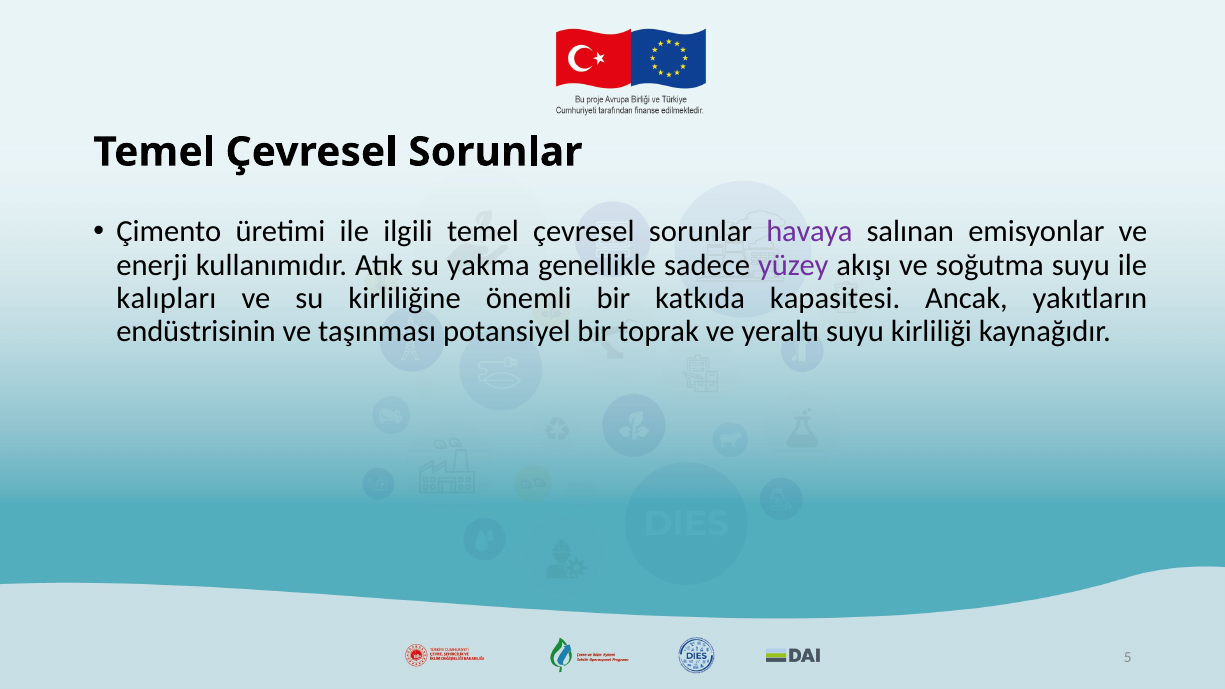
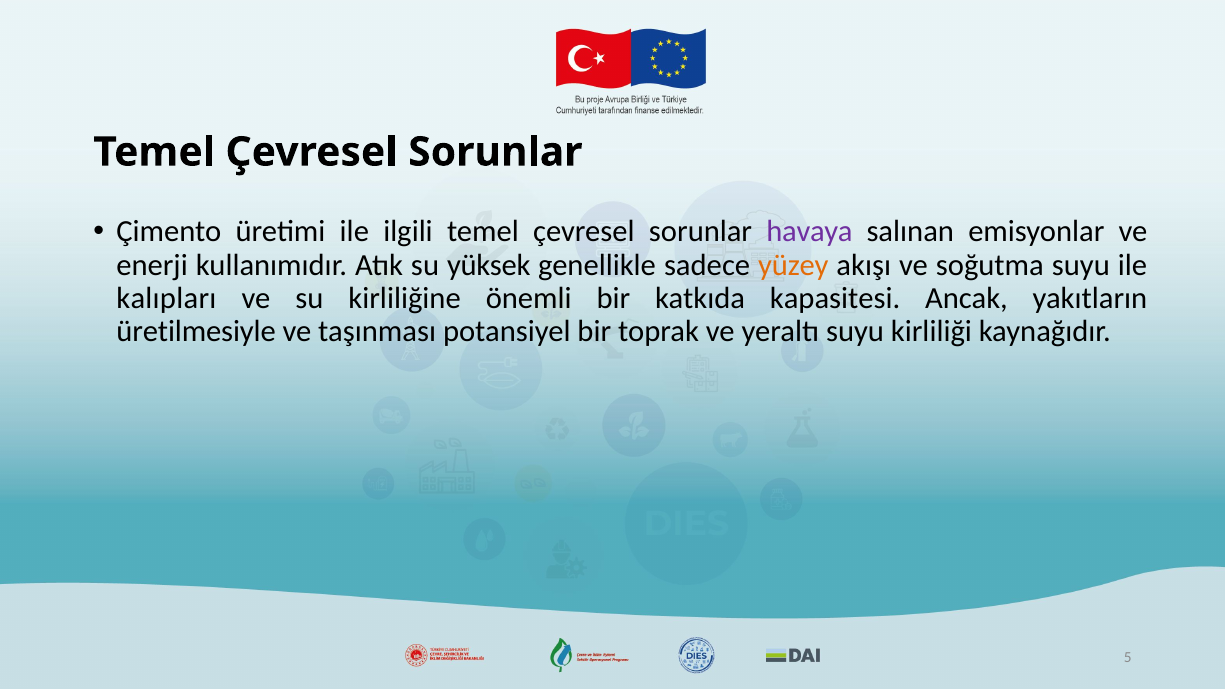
yakma: yakma -> yüksek (489, 265)
yüzey colour: purple -> orange (793, 265)
endüstrisinin: endüstrisinin -> üretilmesiyle (196, 331)
